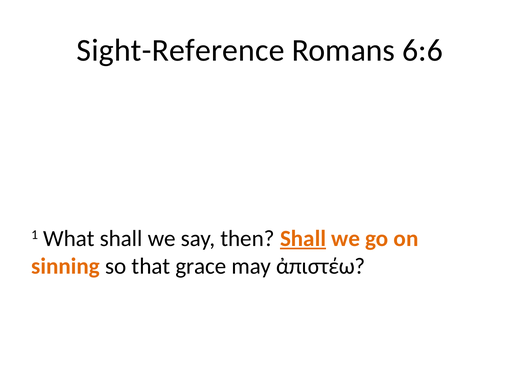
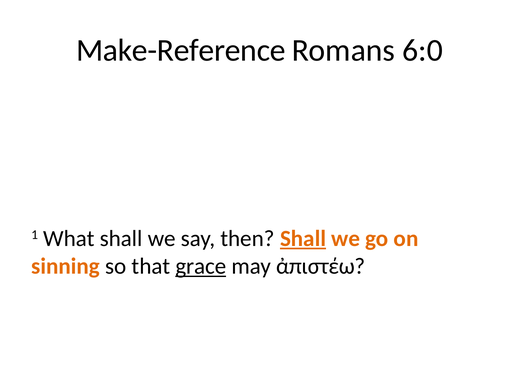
Sight-Reference: Sight-Reference -> Make-Reference (181, 50)
6:6: 6:6 -> 6:0 (423, 50)
grace underline: none -> present (201, 266)
